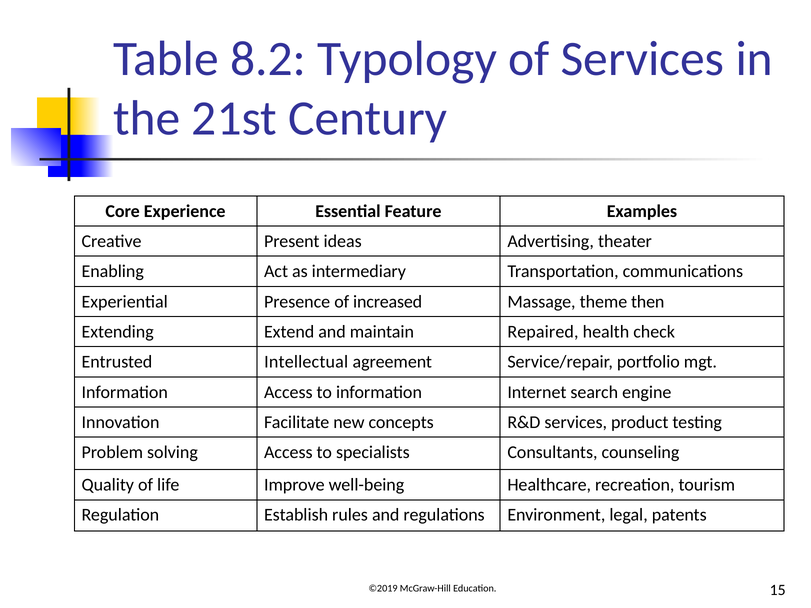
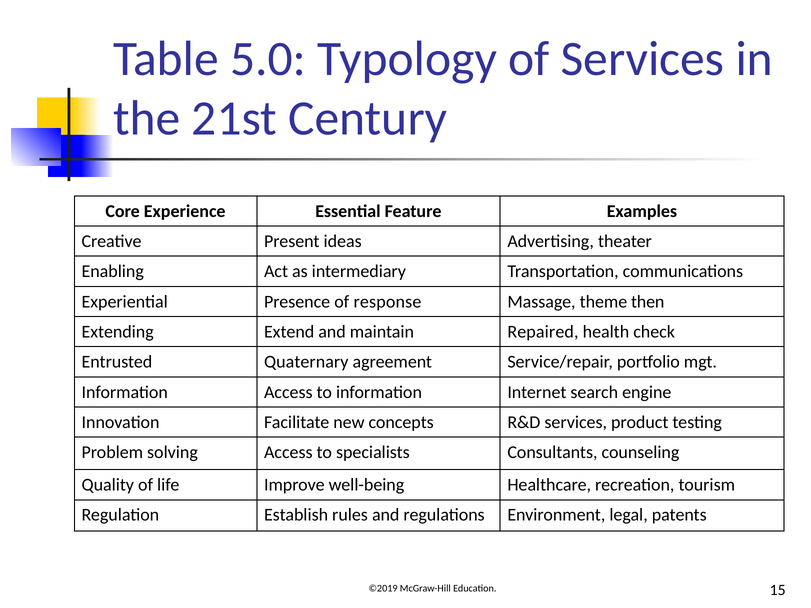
8.2: 8.2 -> 5.0 (268, 59)
increased: increased -> response (387, 302)
Intellectual: Intellectual -> Quaternary (306, 362)
